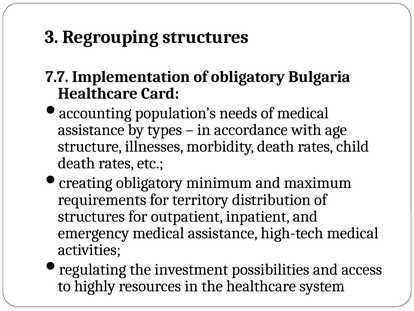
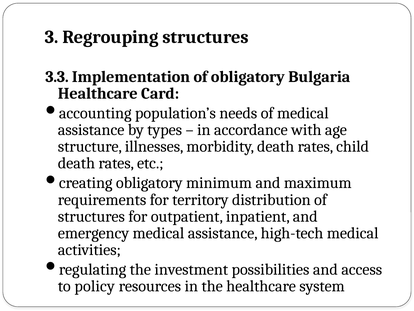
7.7: 7.7 -> 3.3 (57, 77)
highly: highly -> policy (95, 286)
